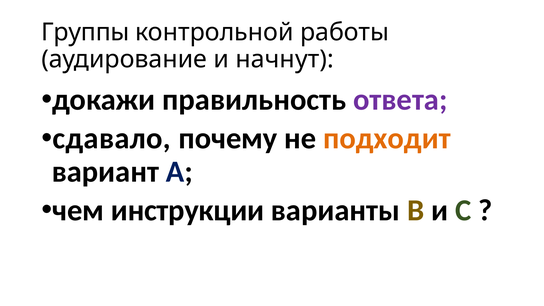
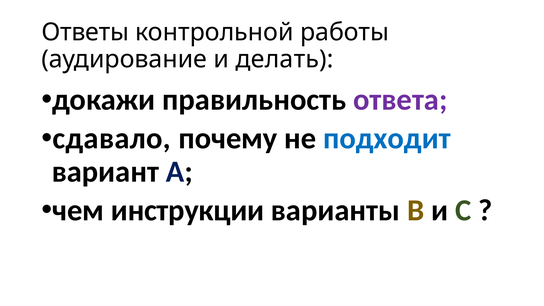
Группы: Группы -> Ответы (85, 32)
начнут: начнут -> делать (285, 59)
подходит colour: orange -> blue (387, 139)
